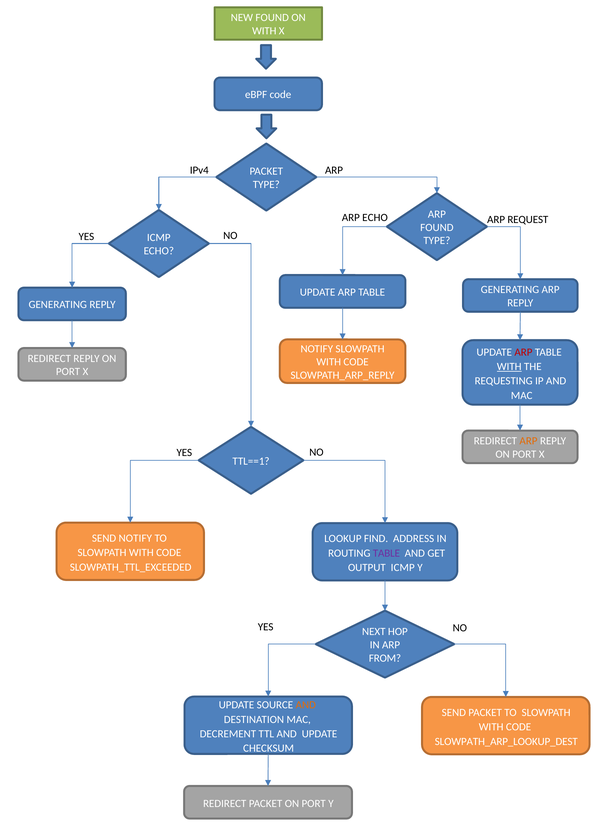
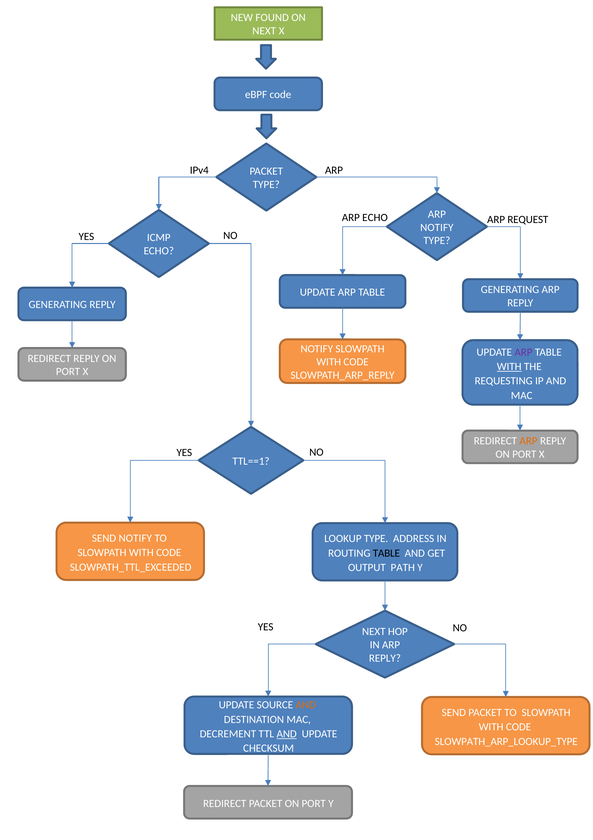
WITH: WITH -> NEXT (264, 31)
FOUND: FOUND -> NOTIFY (437, 227)
ARP colour: red -> purple (523, 352)
LOOKUP FIND: FIND -> TYPE (376, 538)
TABLE colour: purple -> black (386, 553)
OUTPUT ICMP: ICMP -> PATH (403, 567)
FROM: FROM -> REPLY (385, 657)
AND underline: none -> present (287, 733)
SLOWPATH_ARP_LOOKUP_DEST: SLOWPATH_ARP_LOOKUP_DEST -> SLOWPATH_ARP_LOOKUP_TYPE (506, 741)
